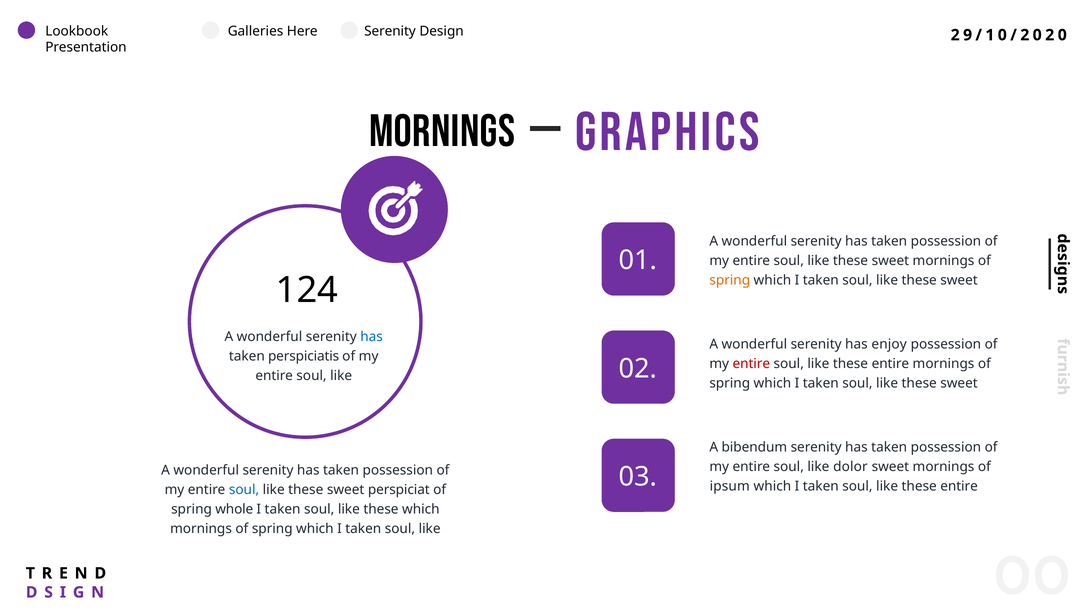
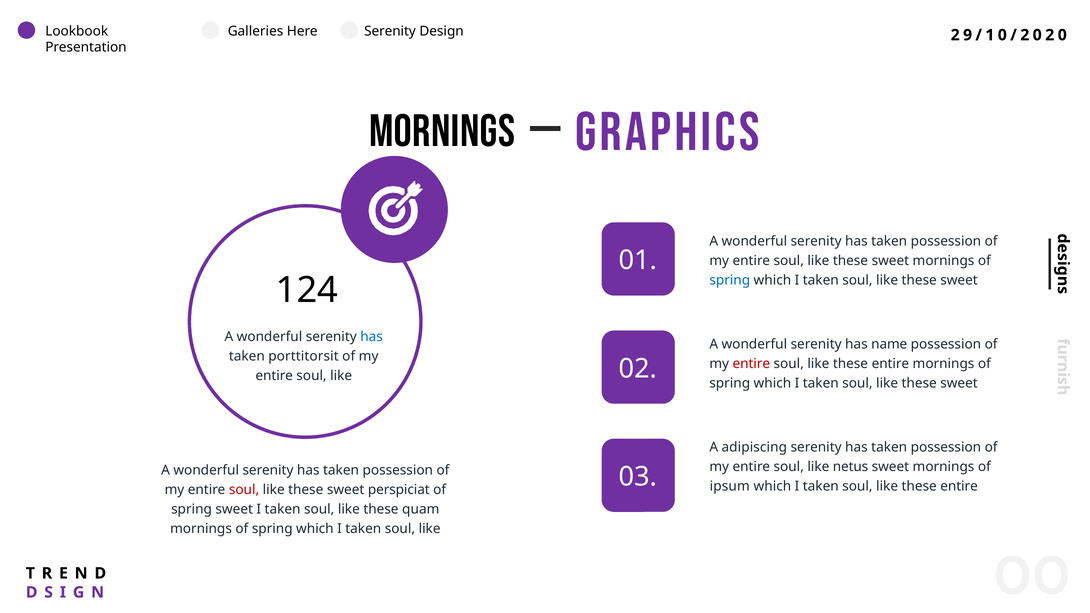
spring colour: orange -> blue (730, 280)
enjoy: enjoy -> name (889, 344)
perspiciatis: perspiciatis -> porttitorsit (303, 356)
bibendum: bibendum -> adipiscing (754, 447)
dolor: dolor -> netus (851, 467)
soul colour: blue -> red (244, 490)
spring whole: whole -> sweet (234, 509)
these which: which -> quam (421, 509)
